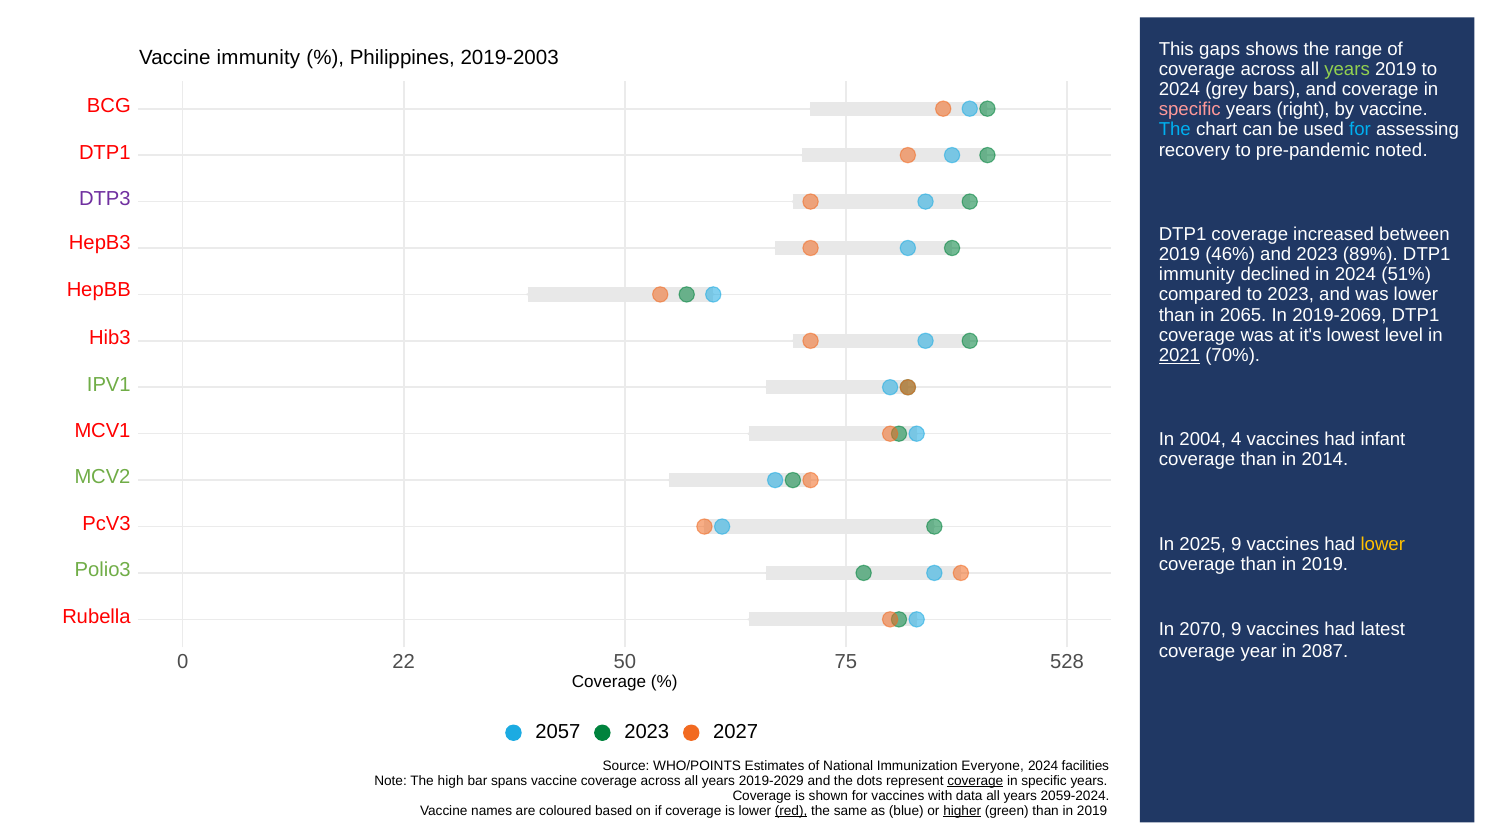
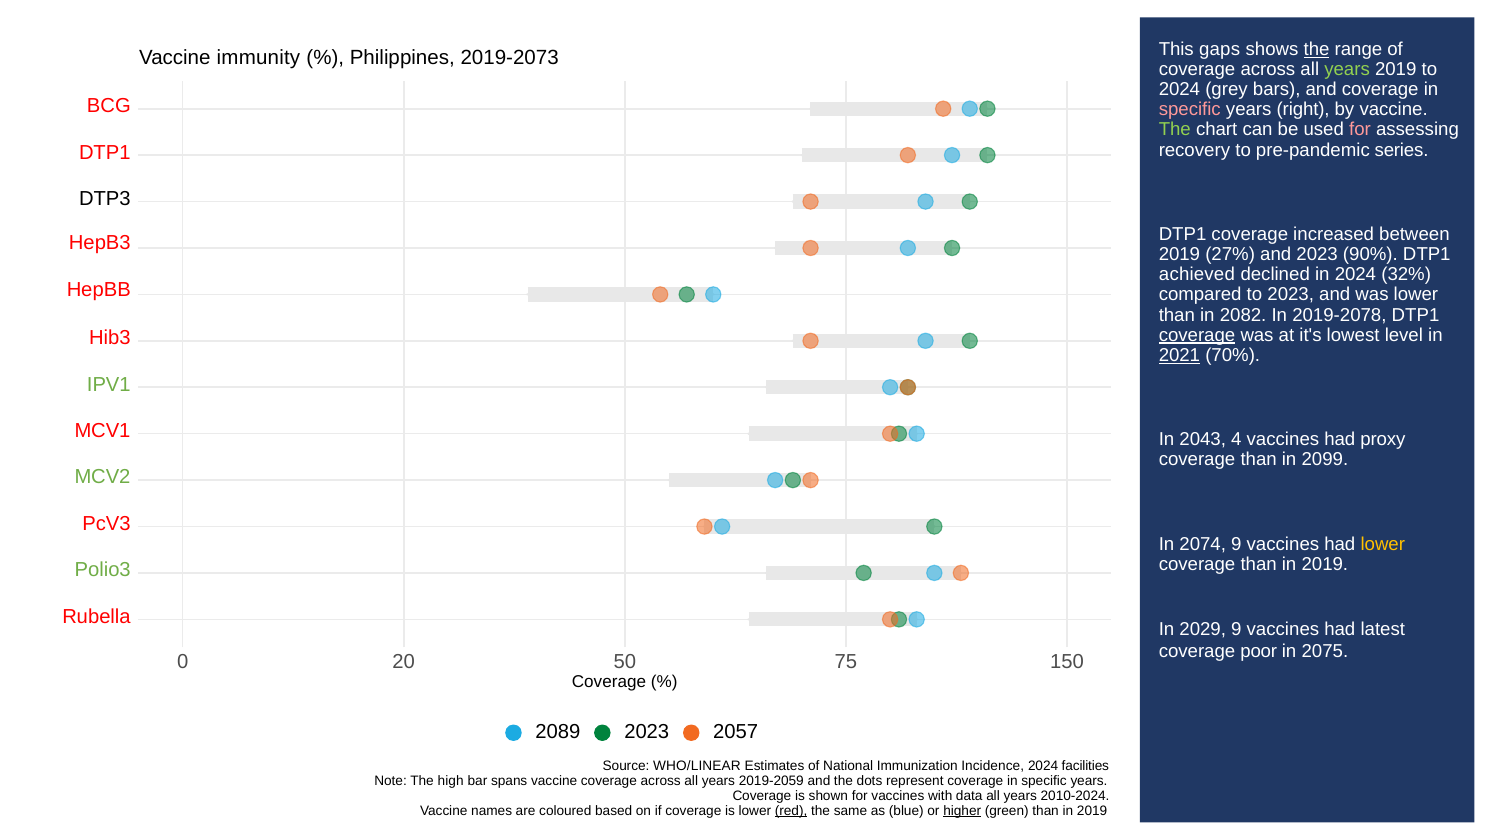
the underline: none -> present (1317, 49)
2019-2003: 2019-2003 -> 2019-2073 (510, 58)
The colour: light blue -> light green (1175, 130)
for colour: light blue -> pink (1360, 130)
noted: noted -> series (1402, 150)
DTP3 colour: purple -> black (105, 199)
46%: 46% -> 27% (1230, 254)
89%: 89% -> 90% (1370, 254)
immunity: immunity -> achieved (1197, 274)
51%: 51% -> 32% (1406, 274)
2065: 2065 -> 2082 (1243, 315)
2019-2069: 2019-2069 -> 2019-2078 (1339, 315)
coverage underline: none -> present (1197, 335)
2004: 2004 -> 2043 (1203, 439)
infant: infant -> proxy (1383, 439)
2014: 2014 -> 2099 (1325, 460)
2025: 2025 -> 2074 (1203, 544)
2070: 2070 -> 2029 (1203, 629)
year: year -> poor (1259, 651)
2087: 2087 -> 2075 (1325, 651)
22: 22 -> 20 (404, 661)
528: 528 -> 150 (1067, 661)
2057: 2057 -> 2089 (558, 732)
2027: 2027 -> 2057 (736, 732)
WHO/POINTS: WHO/POINTS -> WHO/LINEAR (697, 766)
Everyone: Everyone -> Incidence (993, 766)
2019-2029: 2019-2029 -> 2019-2059 (771, 781)
coverage underline: present -> none (975, 781)
2059-2024: 2059-2024 -> 2010-2024 (1075, 796)
